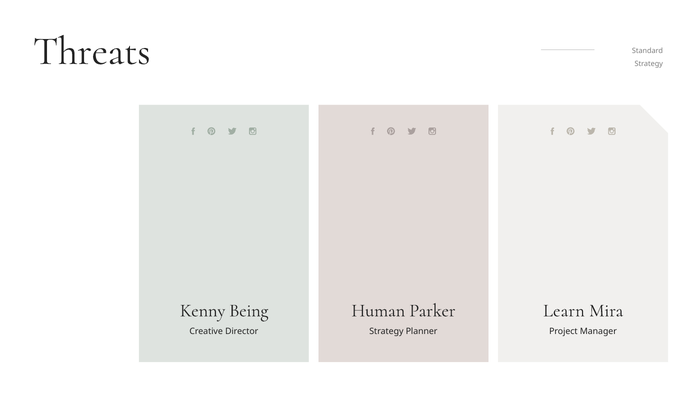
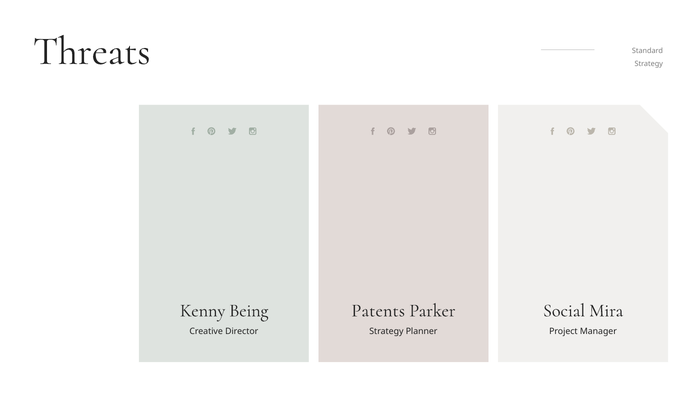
Human: Human -> Patents (378, 310)
Learn: Learn -> Social (564, 310)
